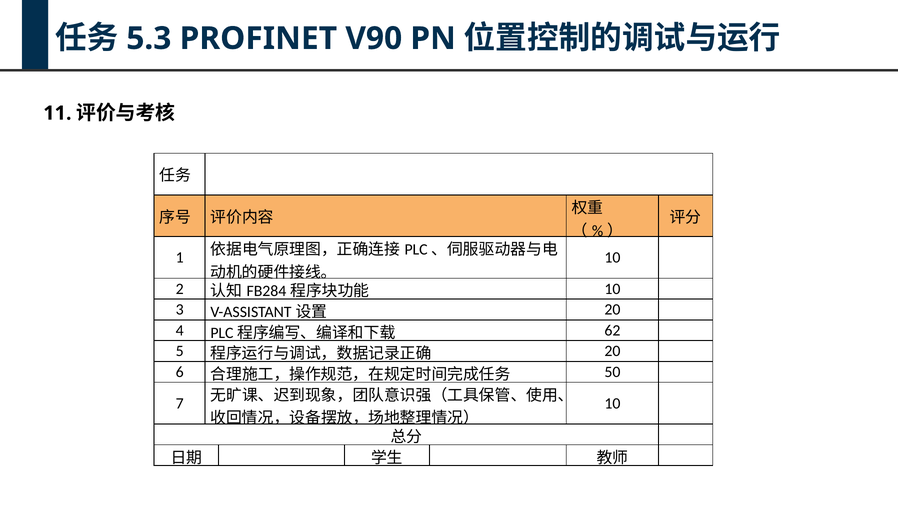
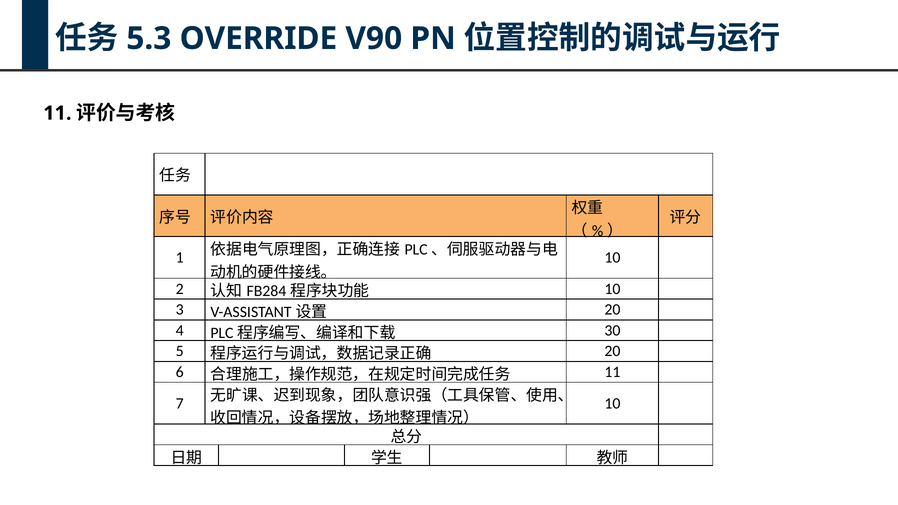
PROFINET: PROFINET -> OVERRIDE (258, 39)
62: 62 -> 30 (612, 330)
50: 50 -> 11 (612, 372)
